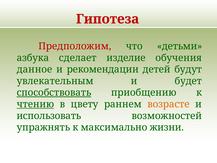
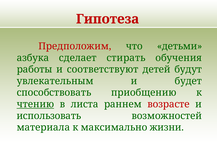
изделие: изделие -> стирать (126, 58)
данное: данное -> работы (35, 69)
рекомендации: рекомендации -> соответствуют (103, 69)
способствовать underline: present -> none (54, 93)
цвету: цвету -> листа (85, 104)
возрасте colour: orange -> red (169, 104)
упражнять: упражнять -> материала (43, 127)
